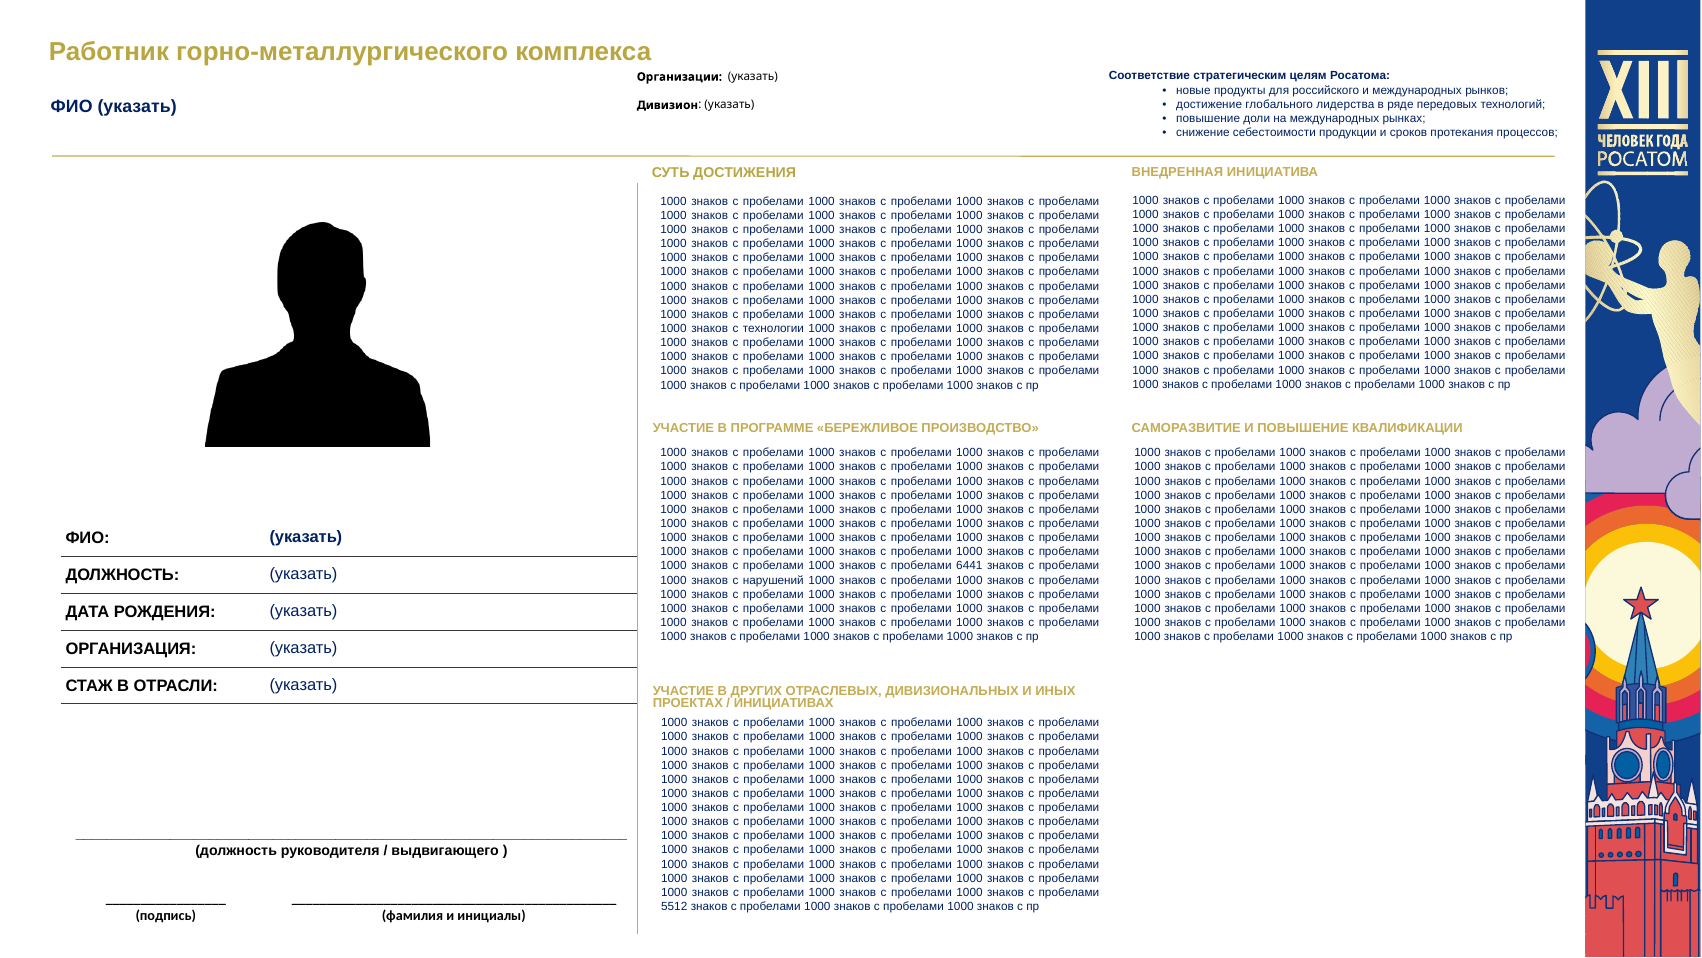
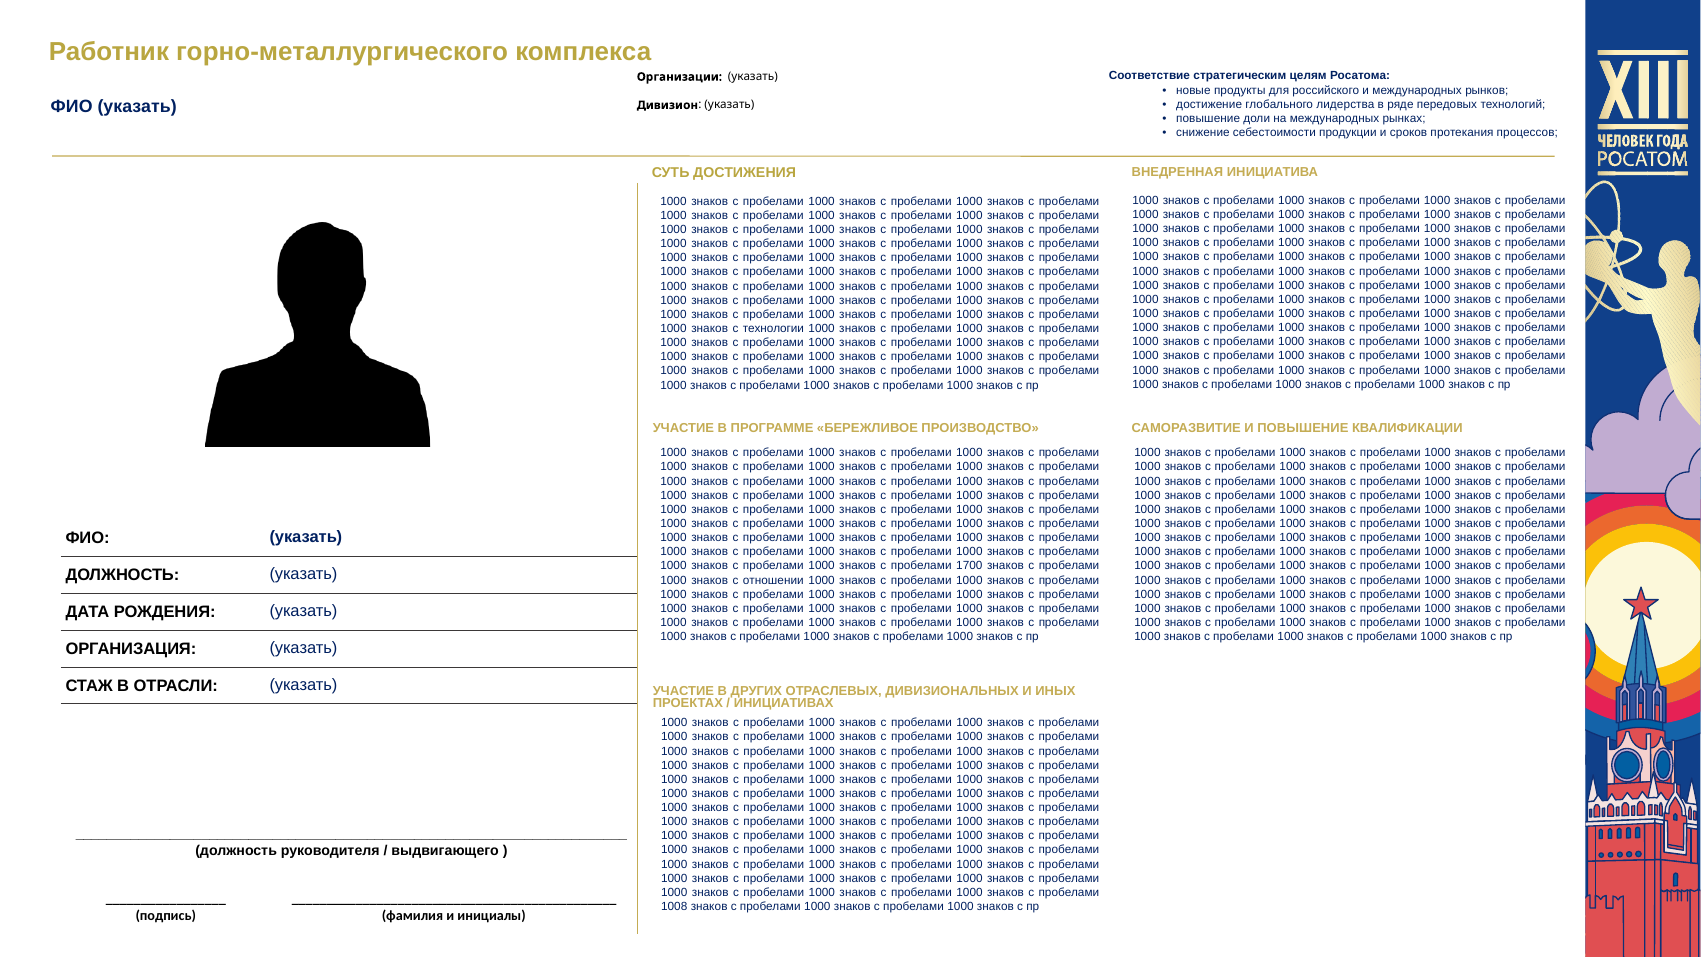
6441: 6441 -> 1700 (969, 566)
нарушений: нарушений -> отношении (773, 580)
5512: 5512 -> 1008 (674, 906)
